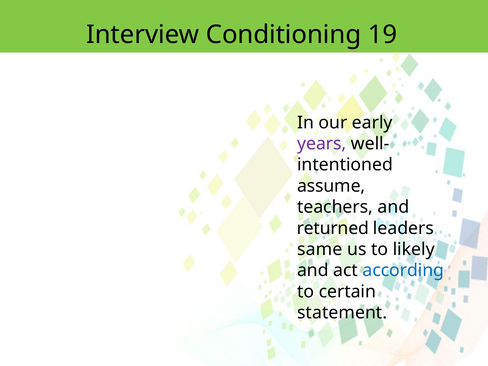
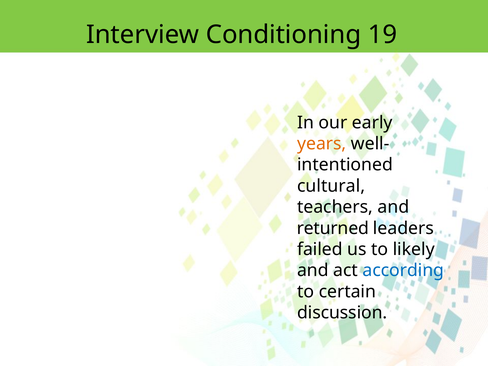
years colour: purple -> orange (322, 144)
assume: assume -> cultural (331, 186)
same: same -> failed (320, 249)
statement: statement -> discussion (342, 313)
